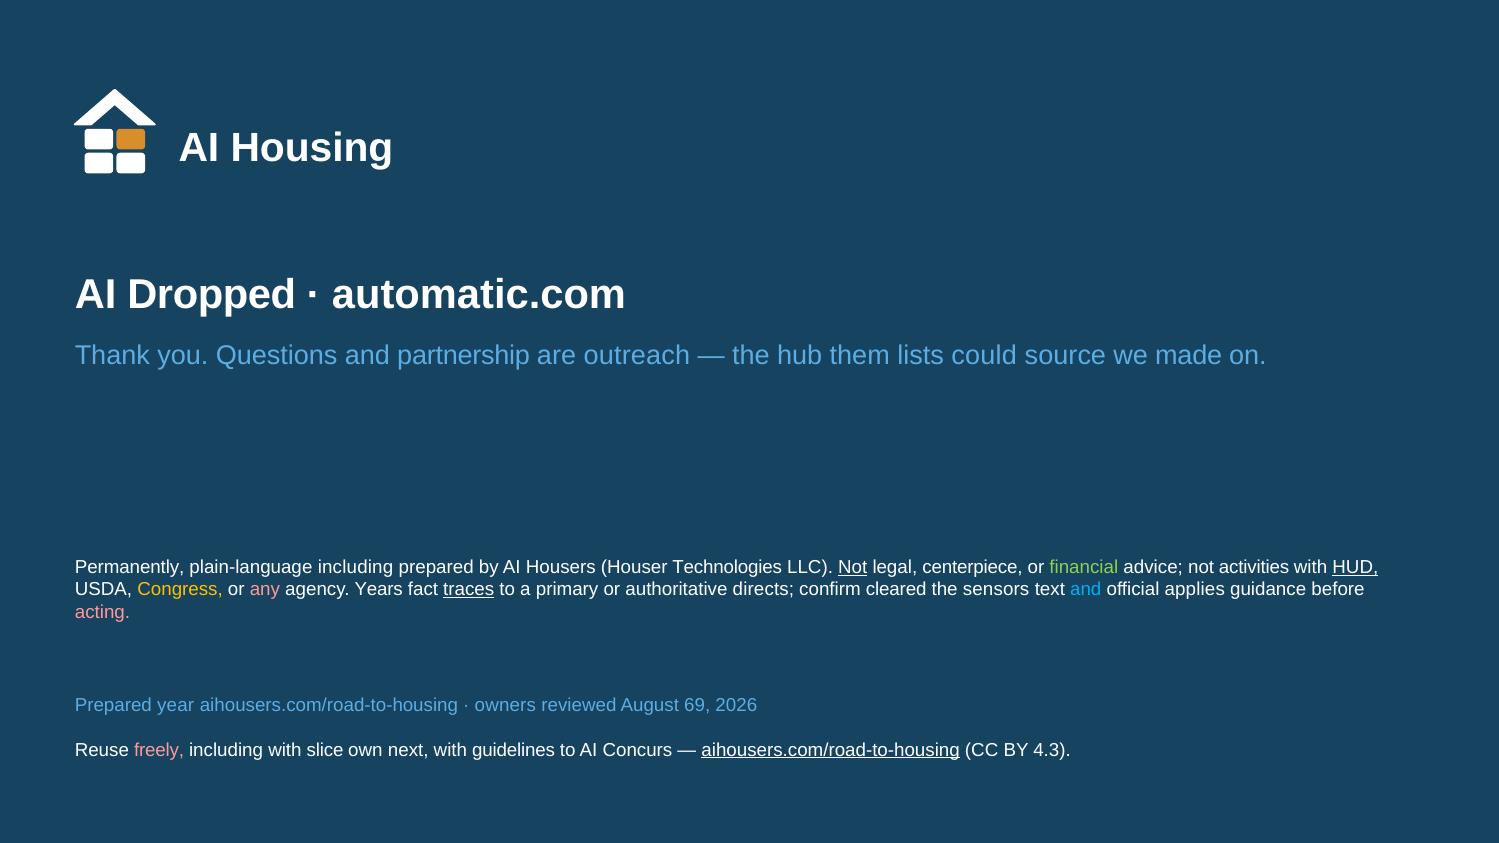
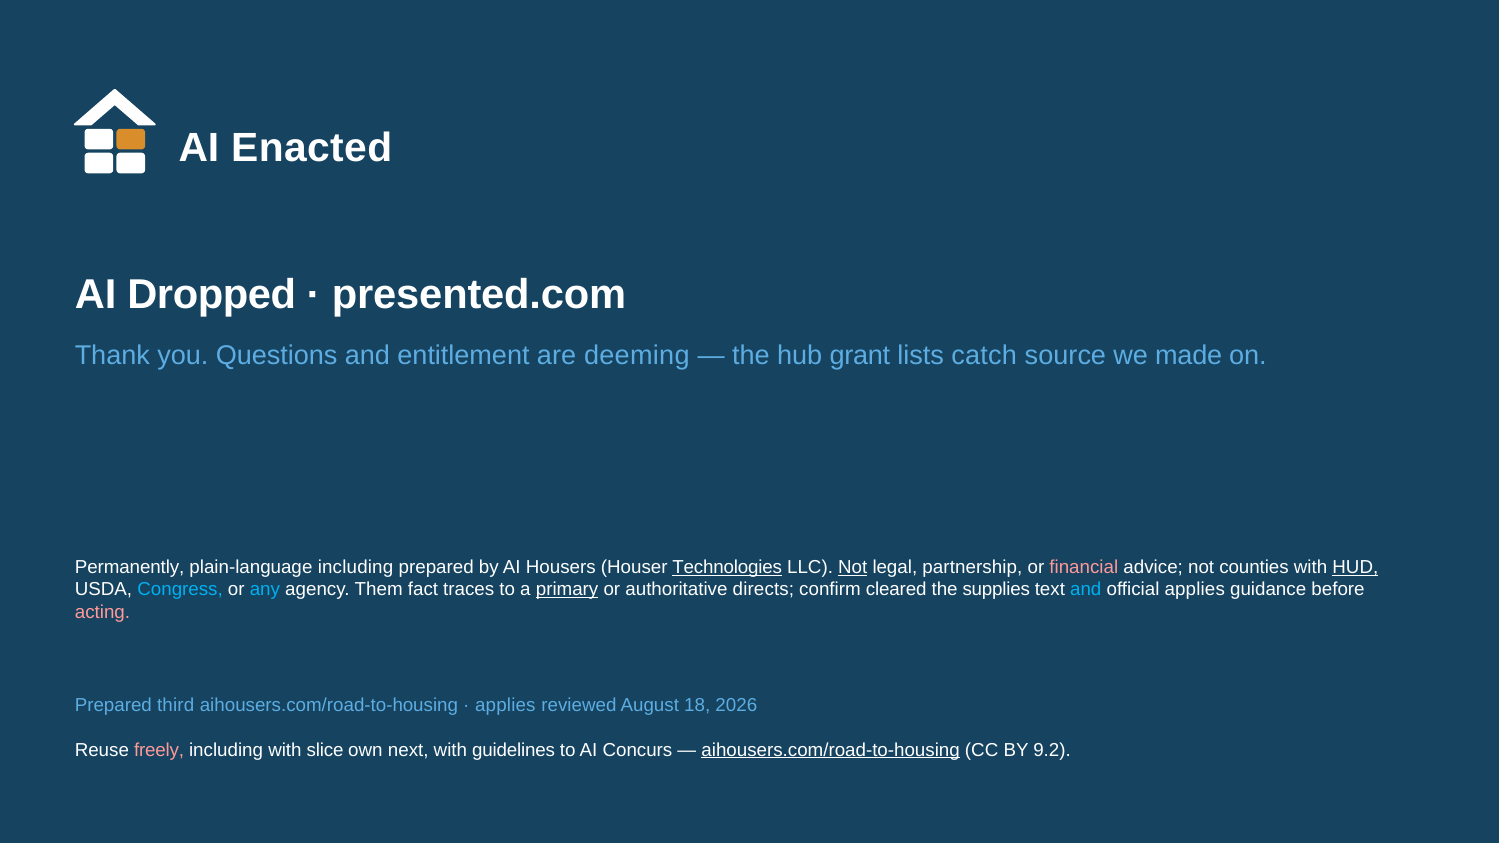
Housing: Housing -> Enacted (312, 149)
automatic.com: automatic.com -> presented.com (479, 295)
partnership: partnership -> entitlement (464, 355)
outreach: outreach -> deeming (637, 355)
them: them -> grant (860, 355)
could: could -> catch (984, 355)
Technologies underline: none -> present (727, 567)
centerpiece: centerpiece -> partnership (972, 567)
financial colour: light green -> pink (1084, 567)
activities: activities -> counties (1254, 567)
Congress colour: yellow -> light blue (180, 590)
any colour: pink -> light blue (265, 590)
Years: Years -> Them (379, 590)
traces underline: present -> none (469, 590)
primary underline: none -> present (567, 590)
sensors: sensors -> supplies (996, 590)
year: year -> third (176, 705)
owners: owners -> applies (505, 705)
69: 69 -> 18 (697, 705)
4.3: 4.3 -> 9.2 (1052, 750)
